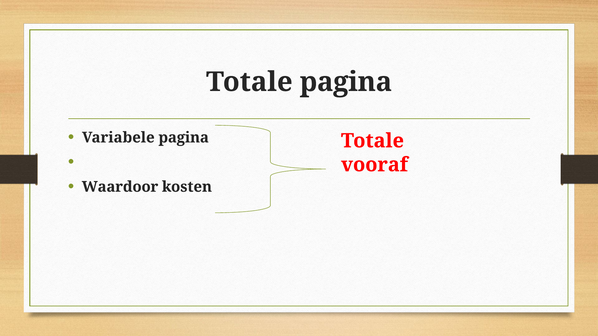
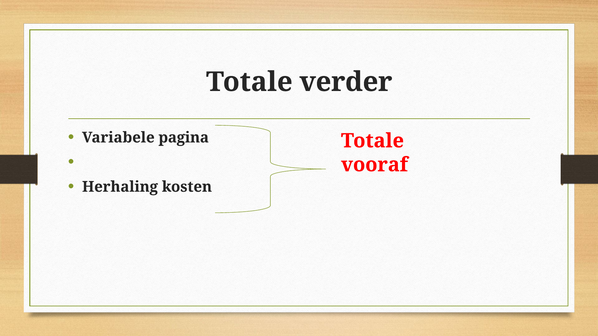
Totale pagina: pagina -> verder (346, 82)
Waardoor: Waardoor -> Herhaling (120, 187)
